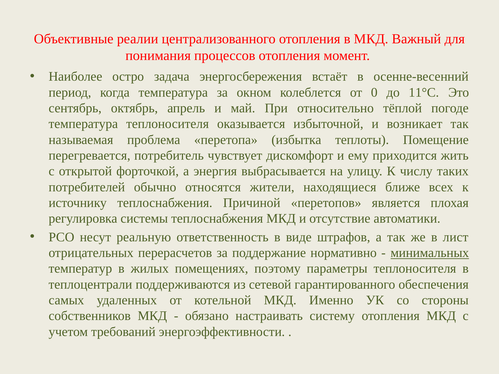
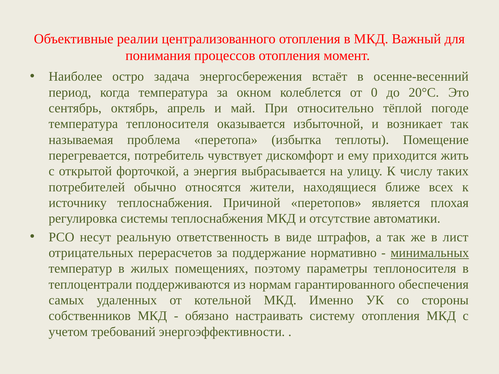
11°С: 11°С -> 20°С (424, 92)
сетевой: сетевой -> нормам (270, 285)
